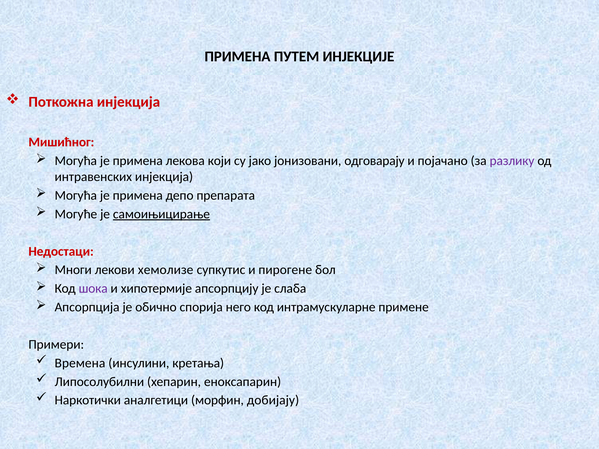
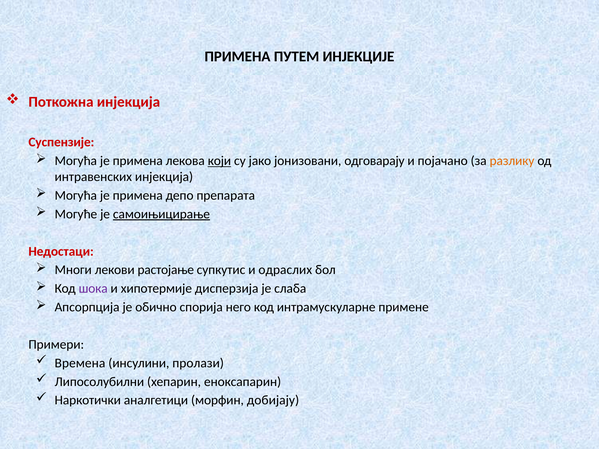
Мишићног: Мишићног -> Суспензије (61, 142)
који underline: none -> present (219, 161)
разлику colour: purple -> orange (512, 161)
хемолизе: хемолизе -> растојање (166, 270)
пирогене: пирогене -> одраслих (285, 270)
апсорпцију: апсорпцију -> дисперзија (227, 289)
кретања: кретања -> пролази (198, 363)
